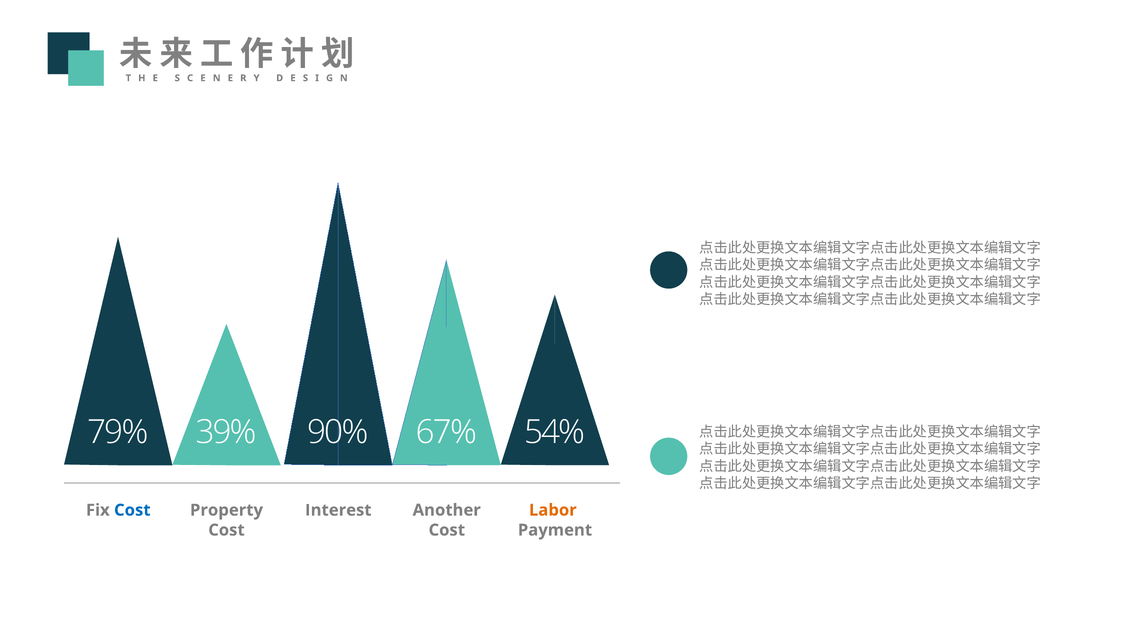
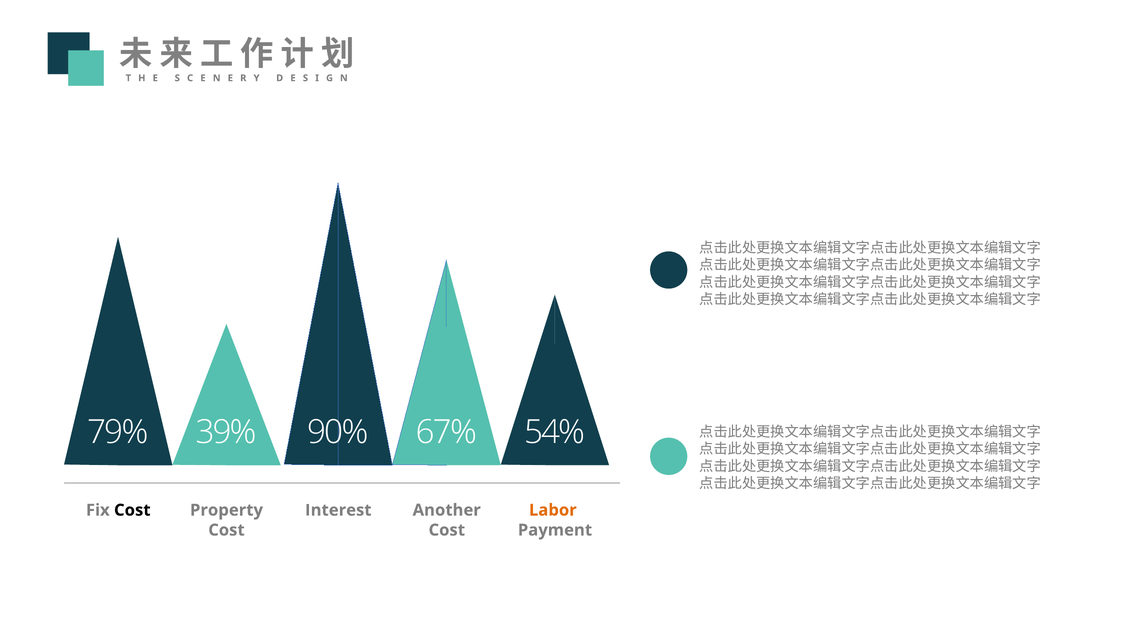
Cost colour: blue -> black (132, 510)
